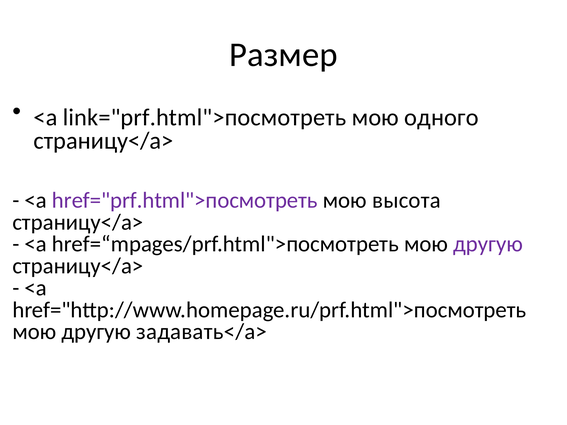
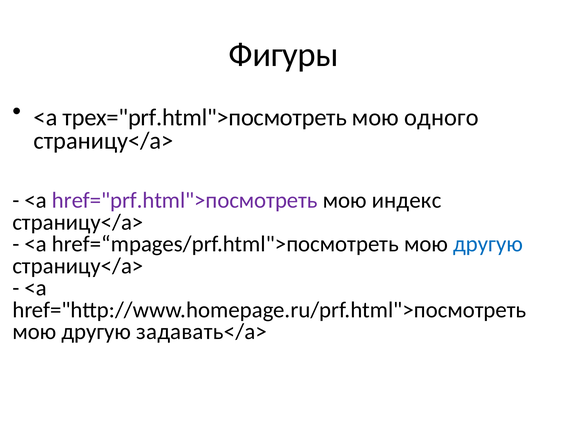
Размер: Размер -> Фигуры (284, 55)
link="prf.html">посмотреть: link="prf.html">посмотреть -> трех="prf.html">посмотреть (205, 117)
высота: высота -> индекс (407, 200)
другую colour: purple -> blue (488, 244)
